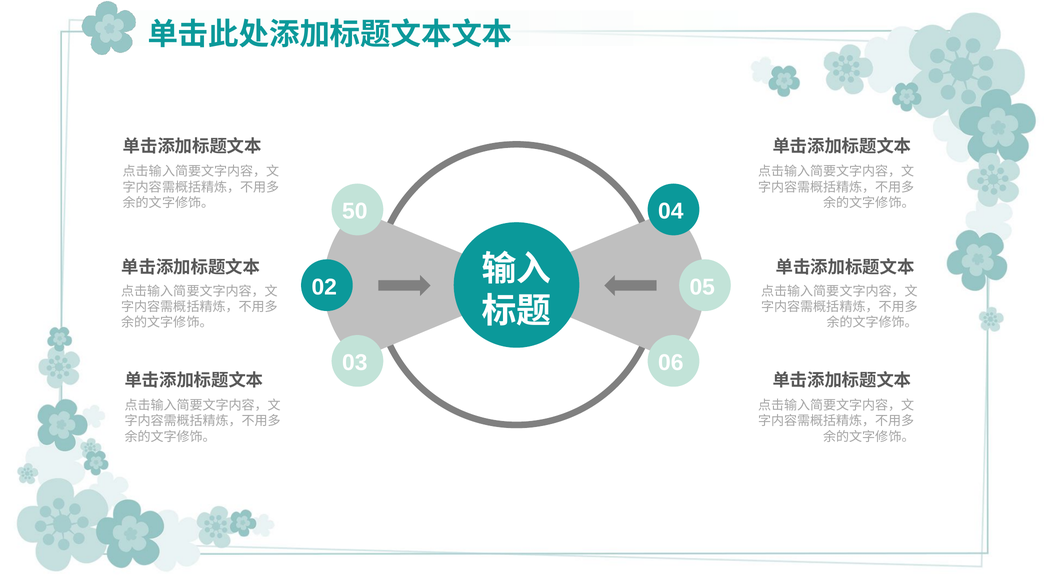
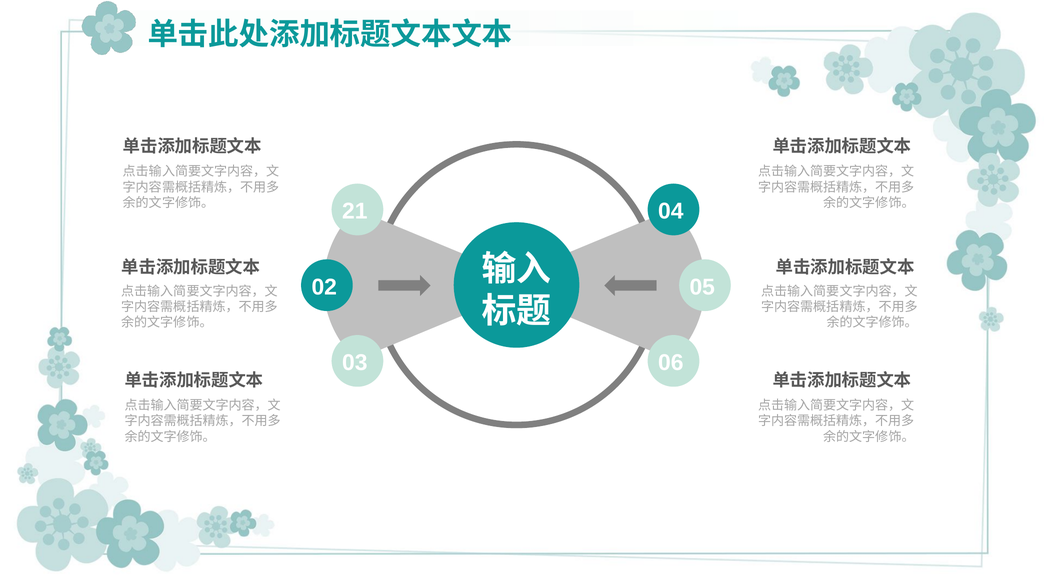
50: 50 -> 21 (355, 211)
